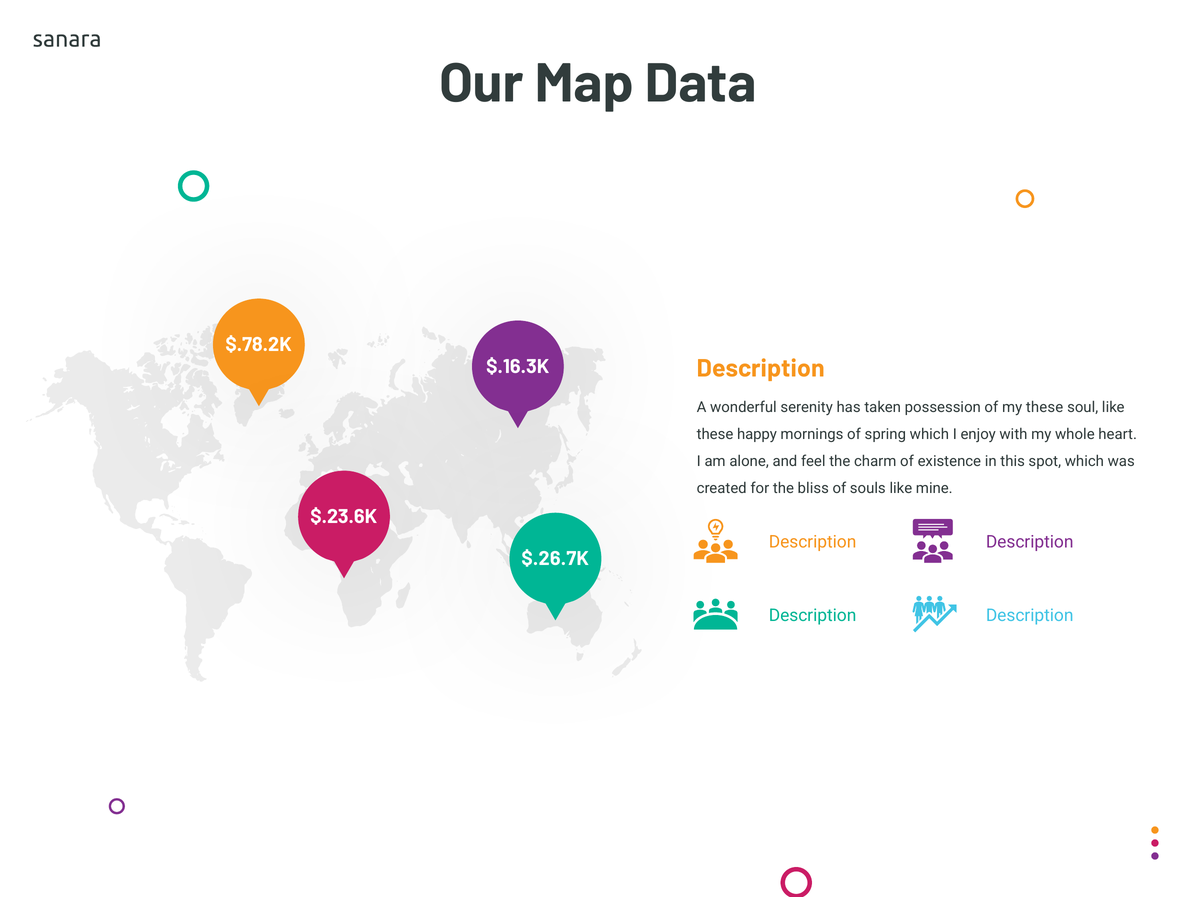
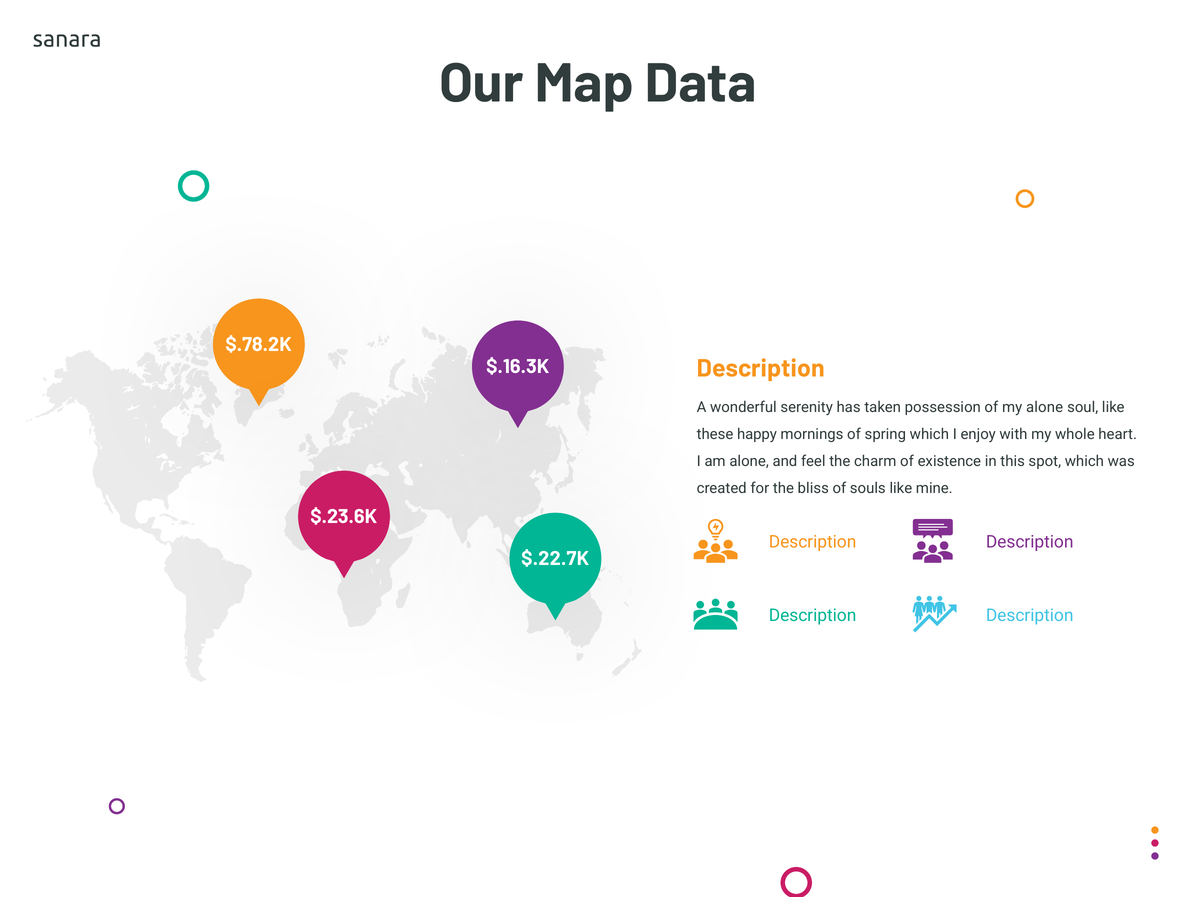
my these: these -> alone (1045, 408)
$.26.7K: $.26.7K -> $.22.7K (555, 559)
